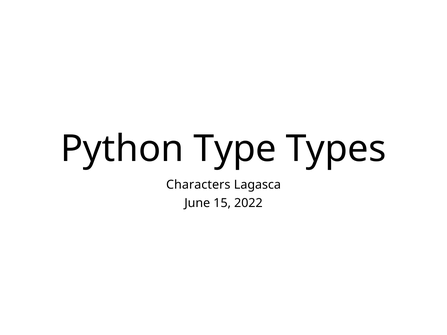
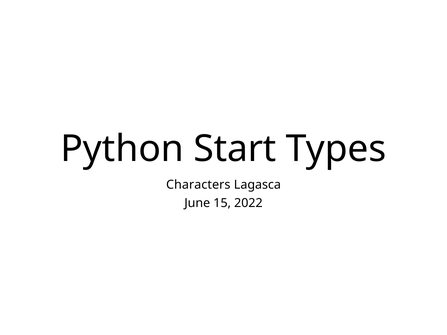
Type: Type -> Start (235, 149)
